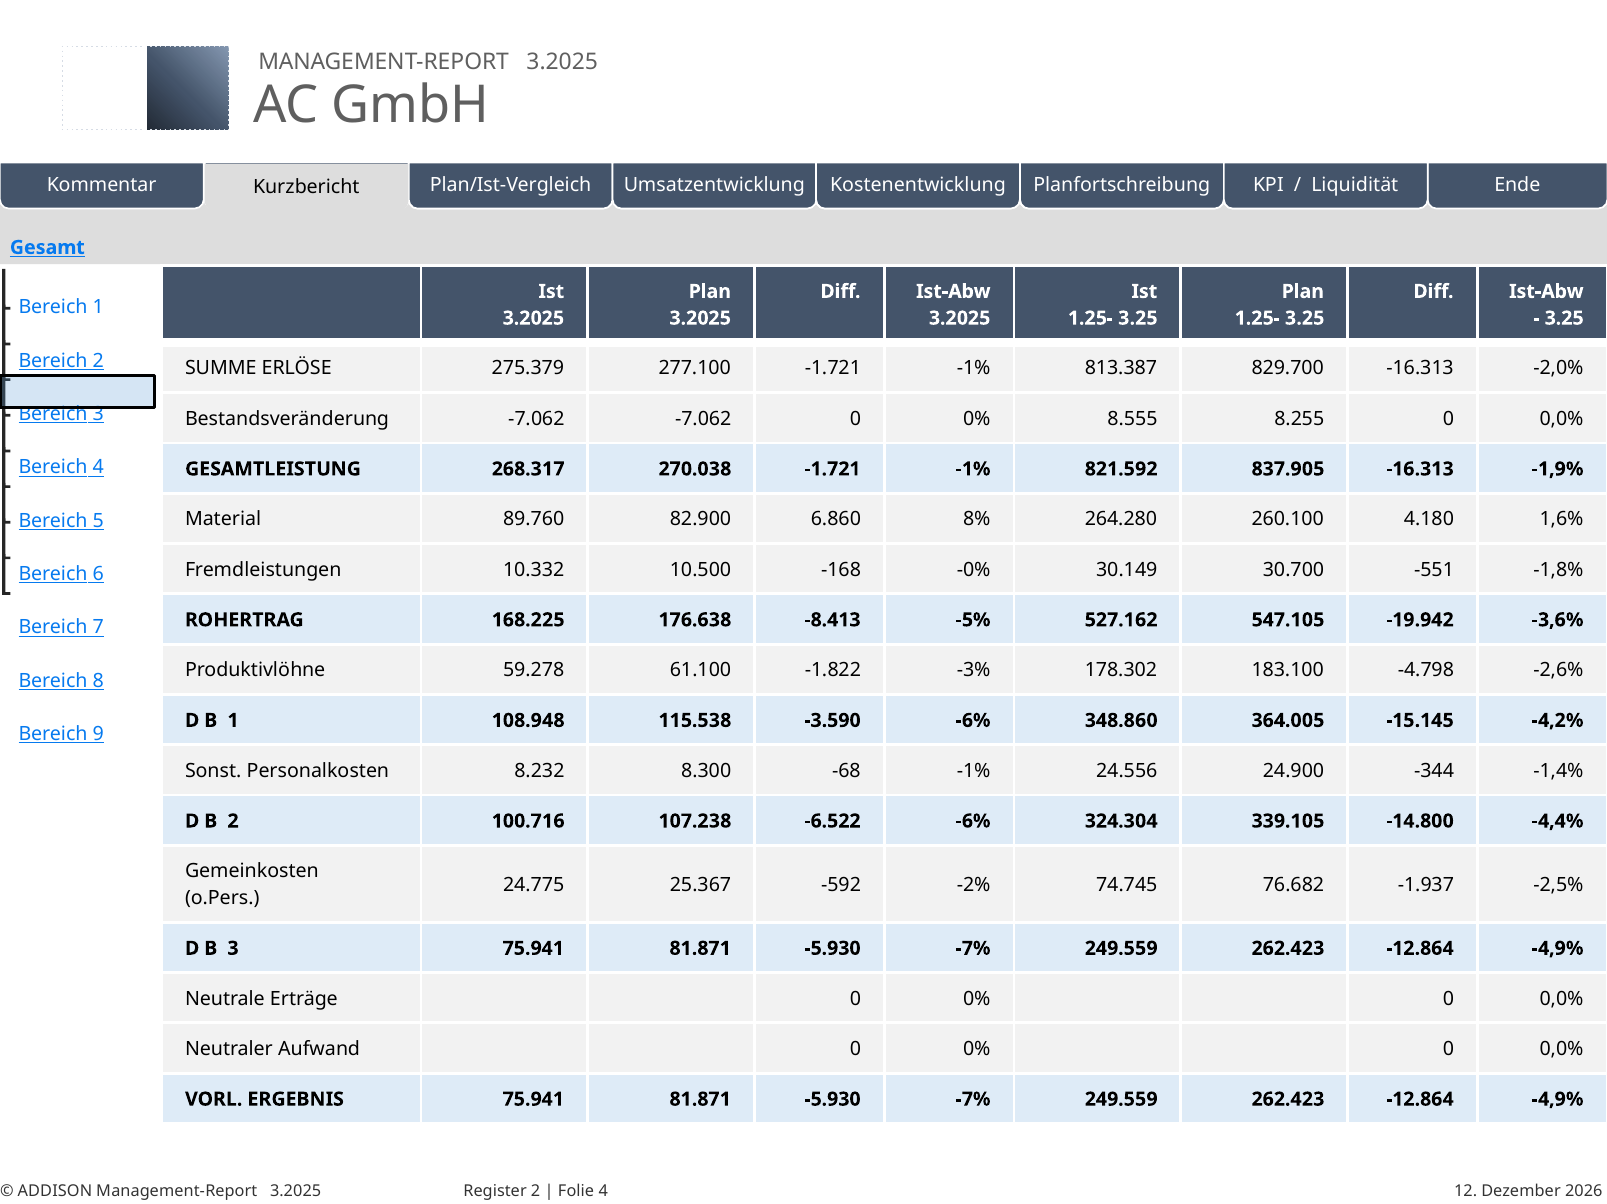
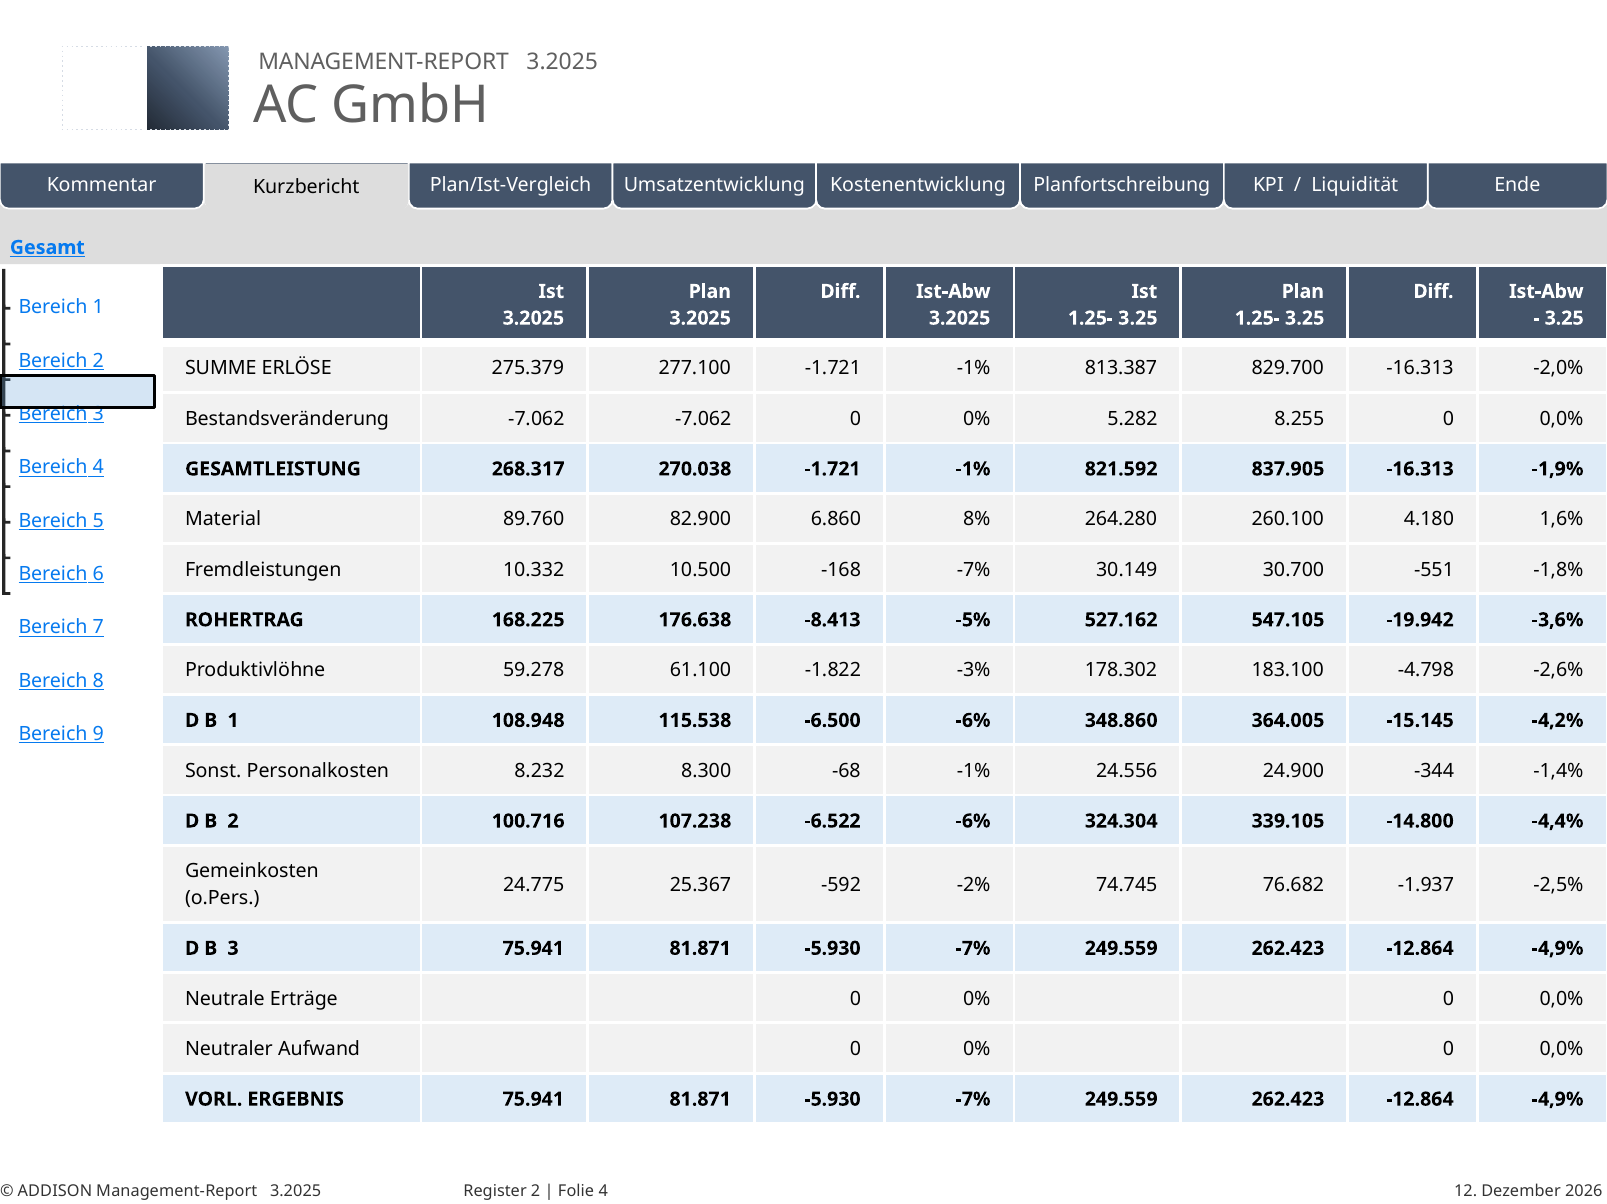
8.555: 8.555 -> 5.282 (1133, 419)
-168 -0%: -0% -> -7% (974, 570)
-3.590: -3.590 -> -6.500 (832, 721)
